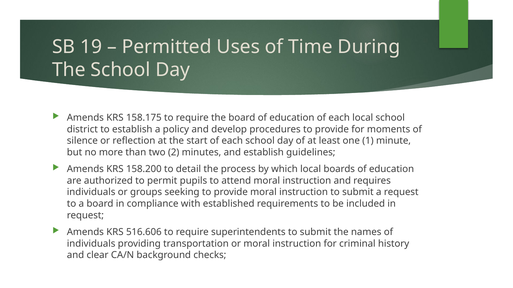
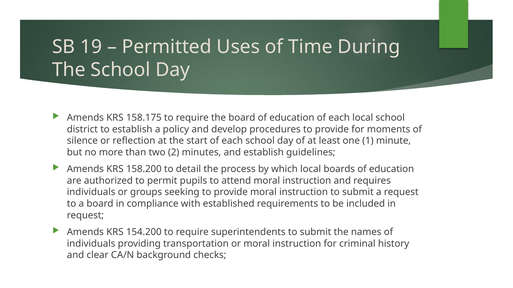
516.606: 516.606 -> 154.200 (144, 232)
